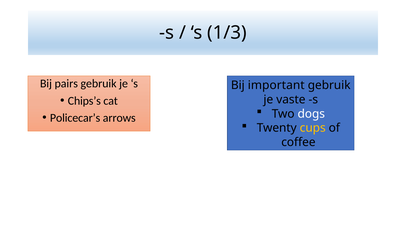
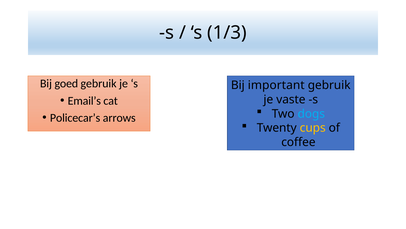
pairs: pairs -> goed (66, 83)
Chips’s: Chips’s -> Email’s (84, 100)
dogs colour: white -> light blue (311, 113)
